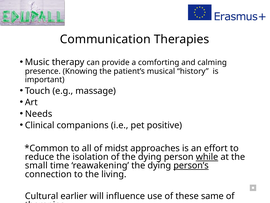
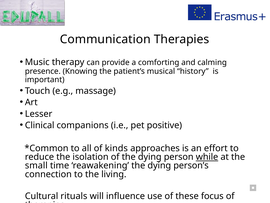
Needs: Needs -> Lesser (39, 114)
midst: midst -> kinds (116, 148)
person’s underline: present -> none (191, 165)
earlier: earlier -> rituals (74, 196)
same: same -> focus (212, 196)
